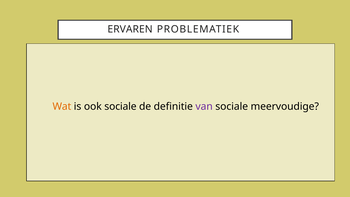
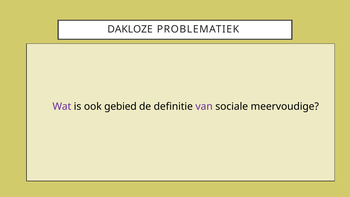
ERVAREN: ERVAREN -> DAKLOZE (130, 29)
Wat colour: orange -> purple (62, 107)
ook sociale: sociale -> gebied (120, 107)
